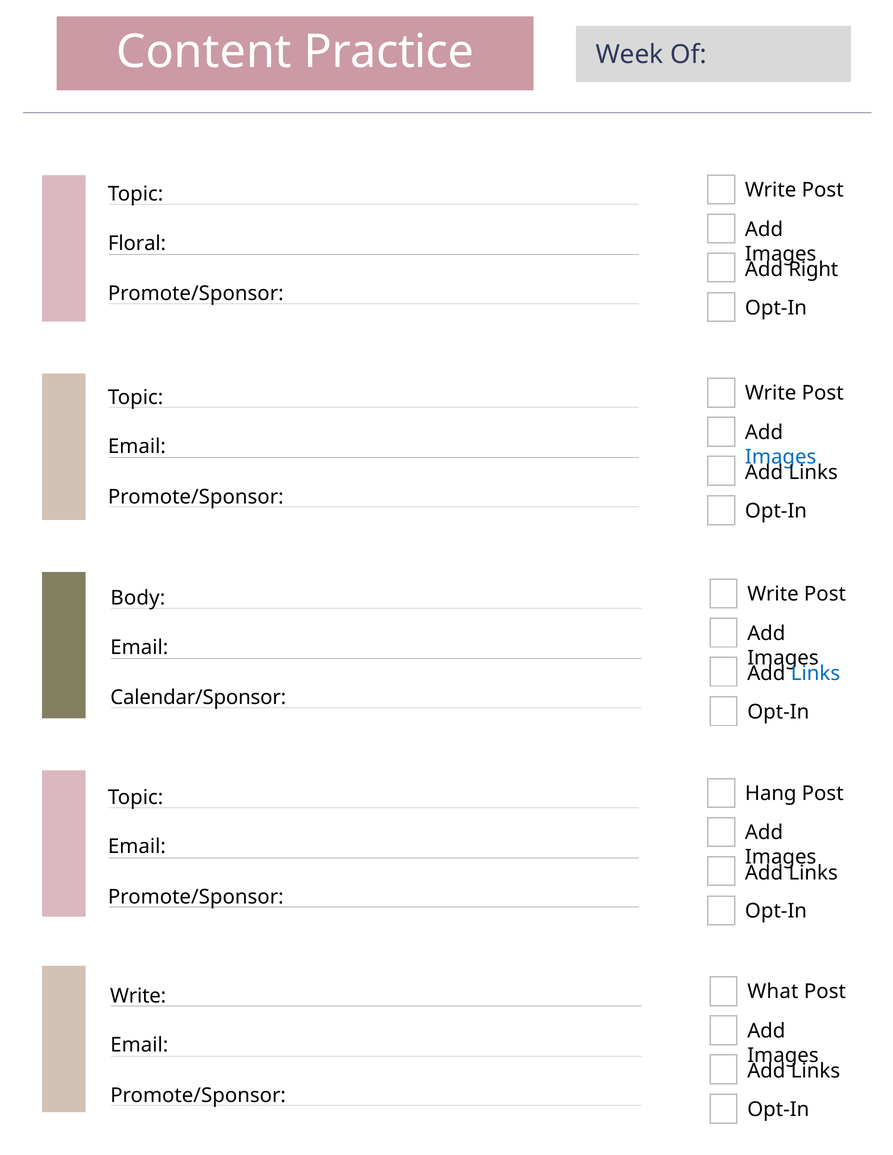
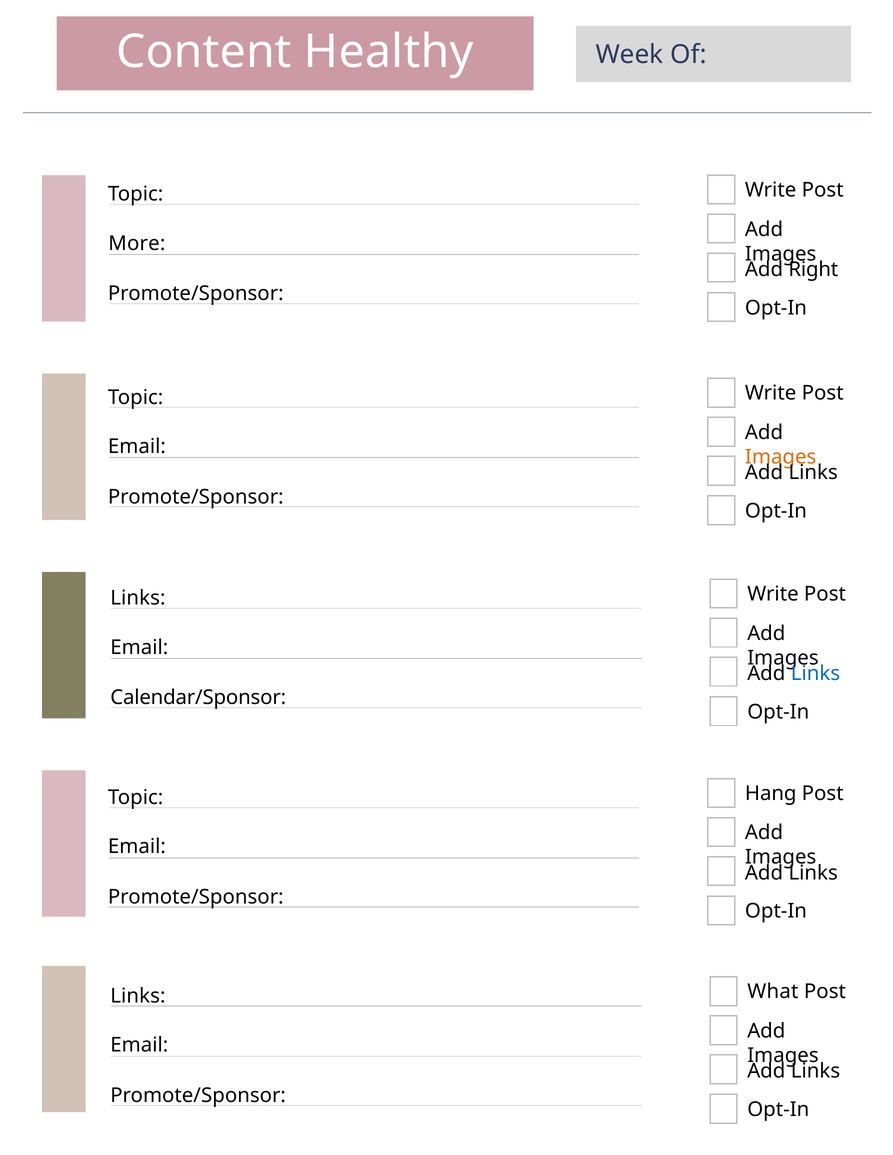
Practice: Practice -> Healthy (389, 52)
Floral: Floral -> More (137, 243)
Images colour: blue -> orange (781, 457)
Body: Body -> Links (138, 598)
Write: Write -> Links (138, 996)
